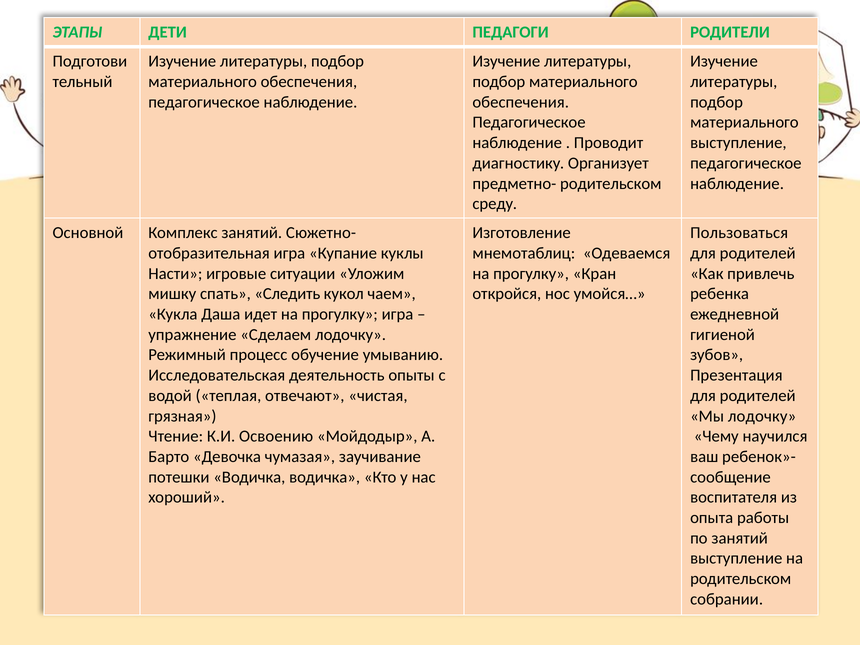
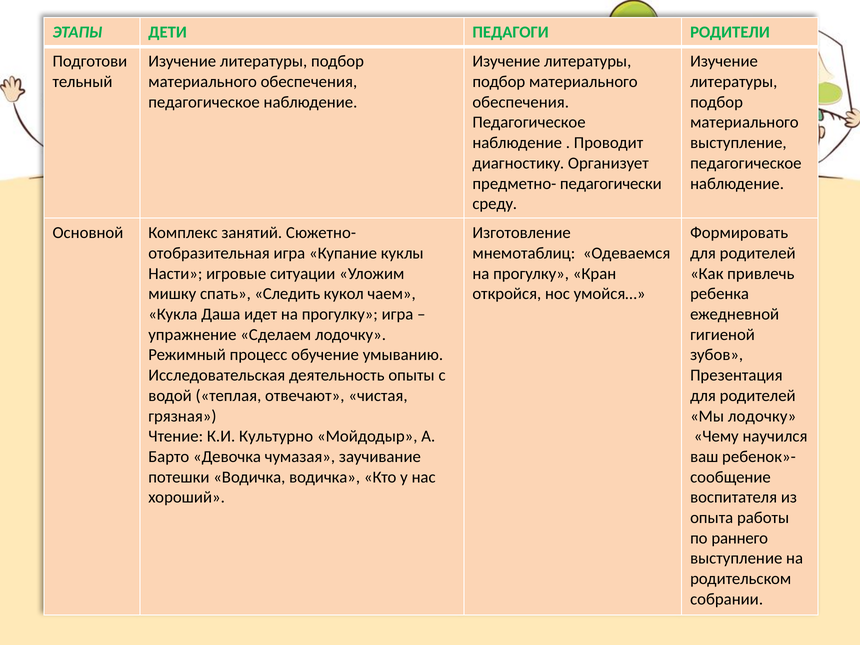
предметно- родительском: родительском -> педагогически (611, 184)
Пользоваться: Пользоваться -> Формировать (739, 233)
Освоению: Освоению -> Культурно (276, 436)
по занятий: занятий -> раннего (740, 538)
